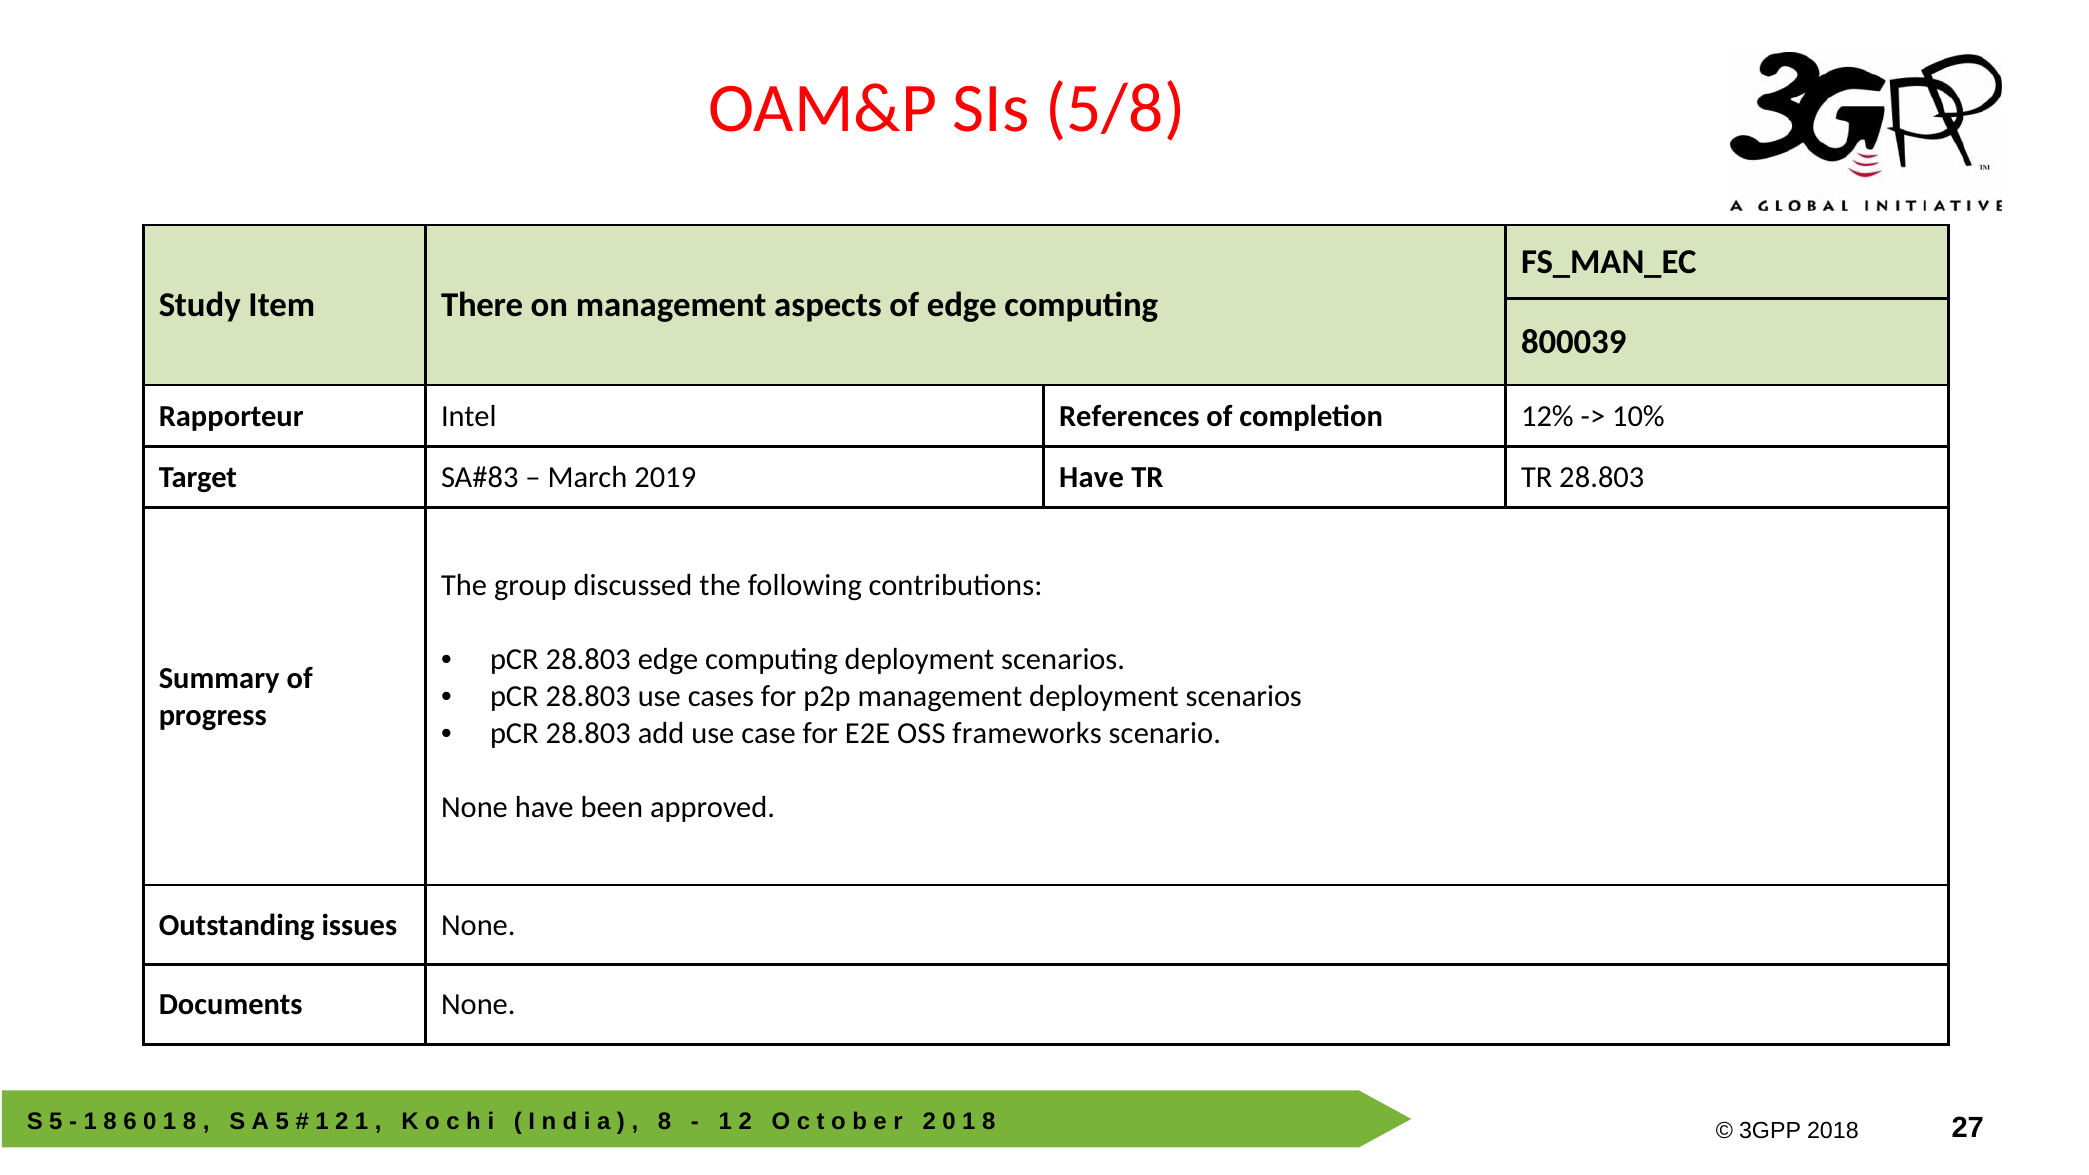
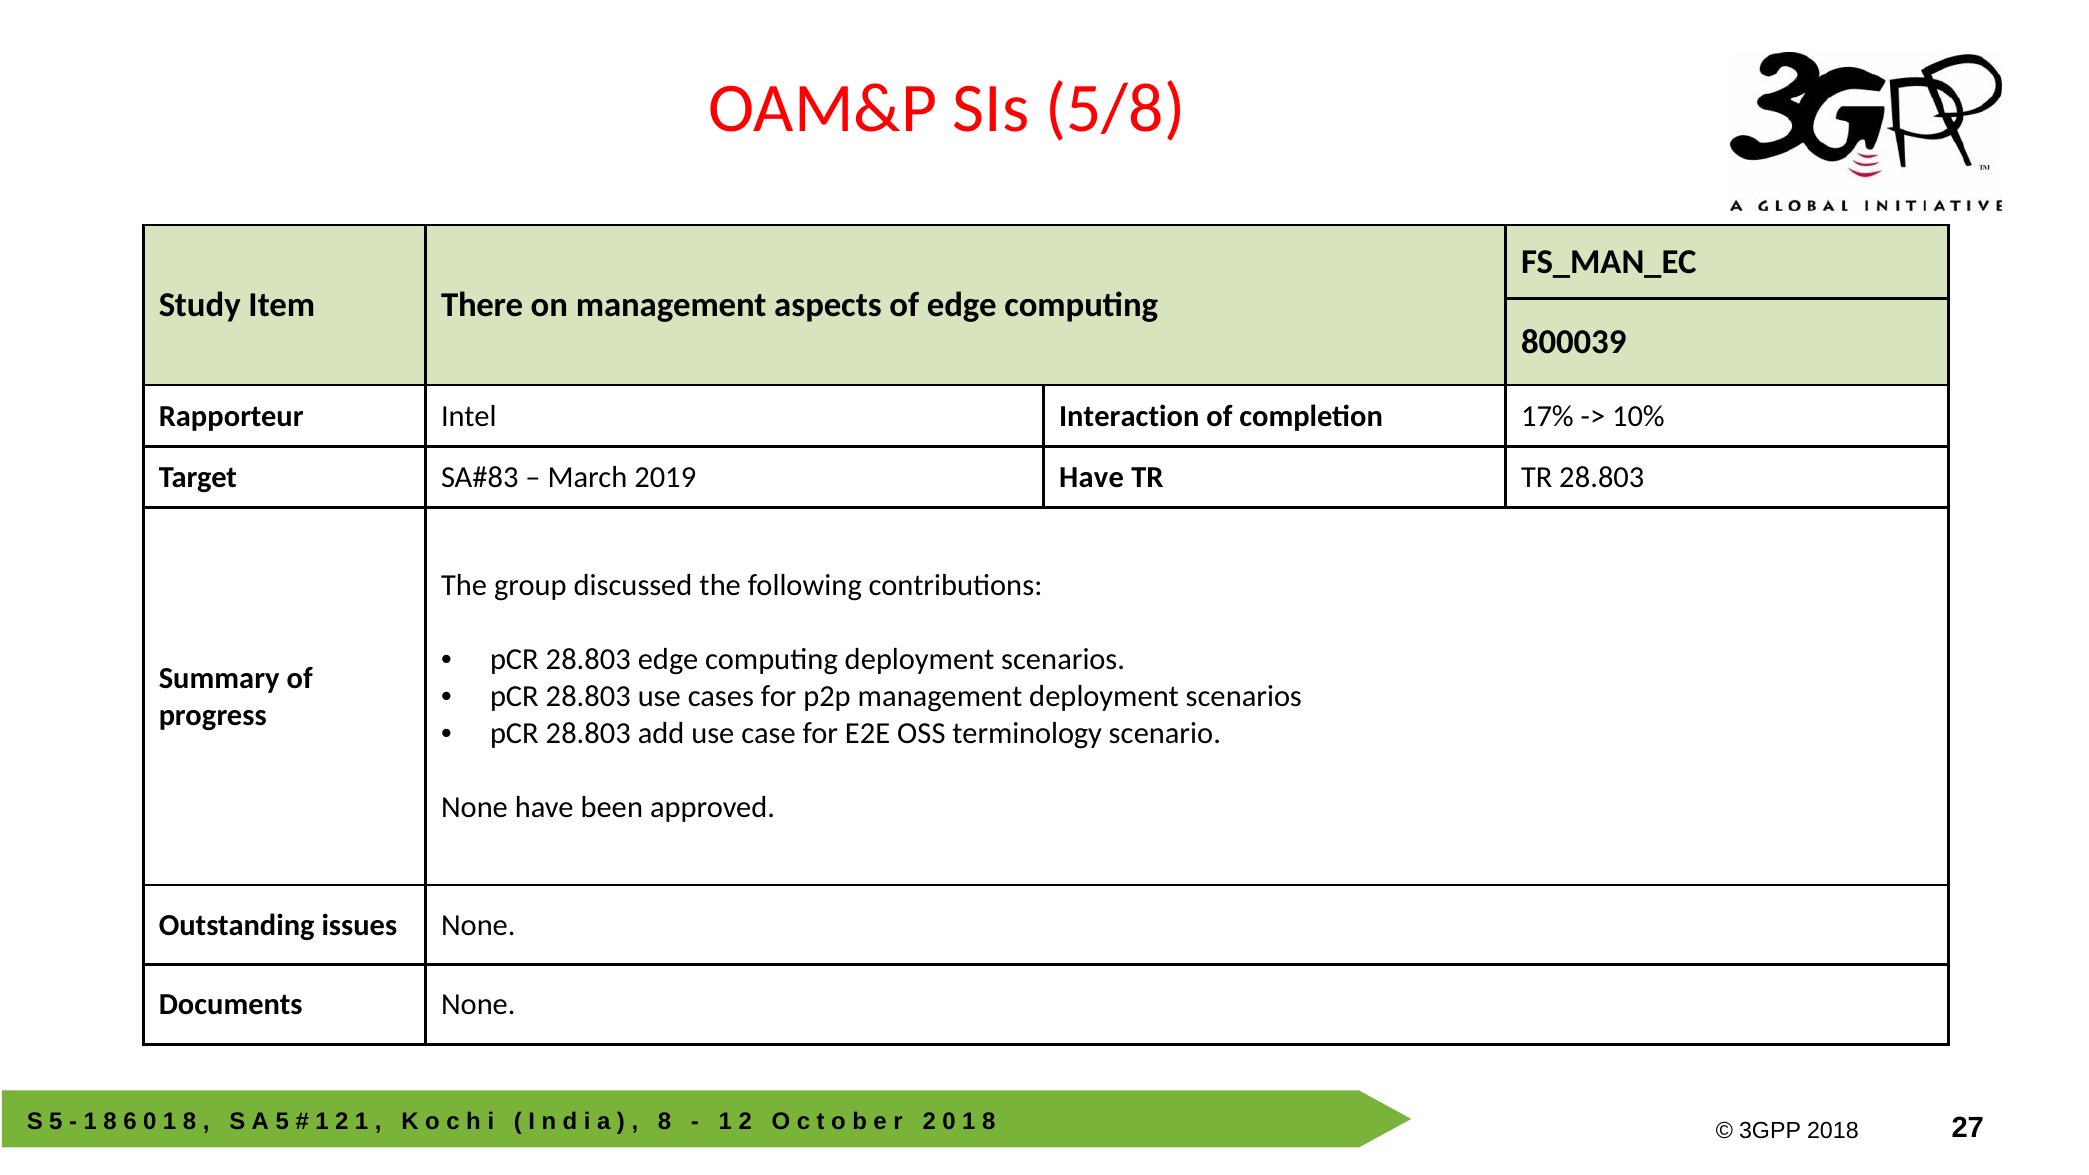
References: References -> Interaction (1129, 416)
12%: 12% -> 17% (1547, 416)
frameworks: frameworks -> terminology (1027, 734)
